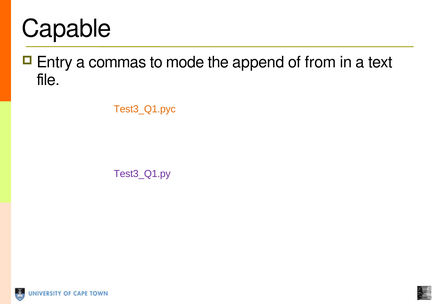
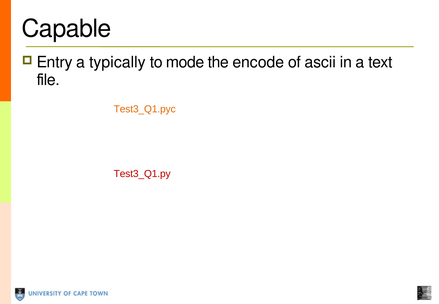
commas: commas -> typically (117, 62)
append: append -> encode (258, 62)
from: from -> ascii (320, 62)
Test3_Q1.py colour: purple -> red (142, 174)
